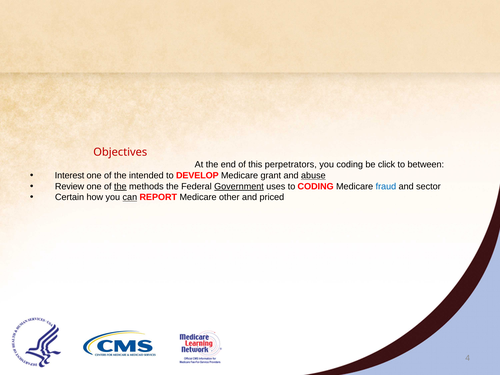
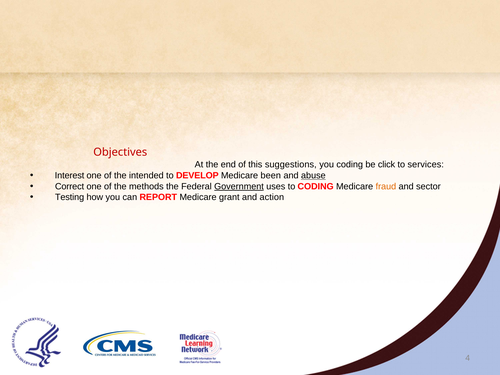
perpetrators: perpetrators -> suggestions (291, 165)
between: between -> services (426, 165)
grant: grant -> been (271, 176)
Review: Review -> Correct (70, 186)
the underline: present -> none (120, 186)
fraud colour: blue -> orange (386, 186)
Certain: Certain -> Testing (70, 197)
can underline: present -> none (130, 197)
other: other -> grant (229, 197)
priced: priced -> action (272, 197)
